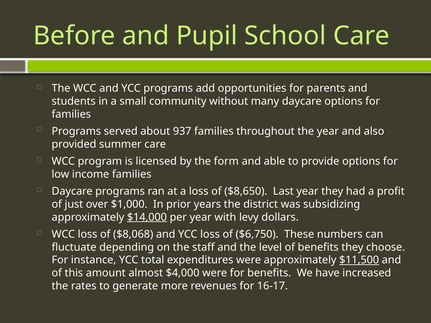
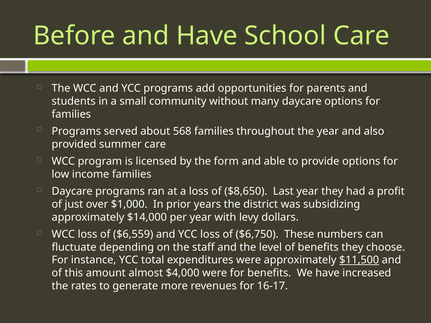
and Pupil: Pupil -> Have (207, 36)
937: 937 -> 568 (182, 131)
$14,000 underline: present -> none (147, 217)
$8,068: $8,068 -> $6,559 (133, 234)
